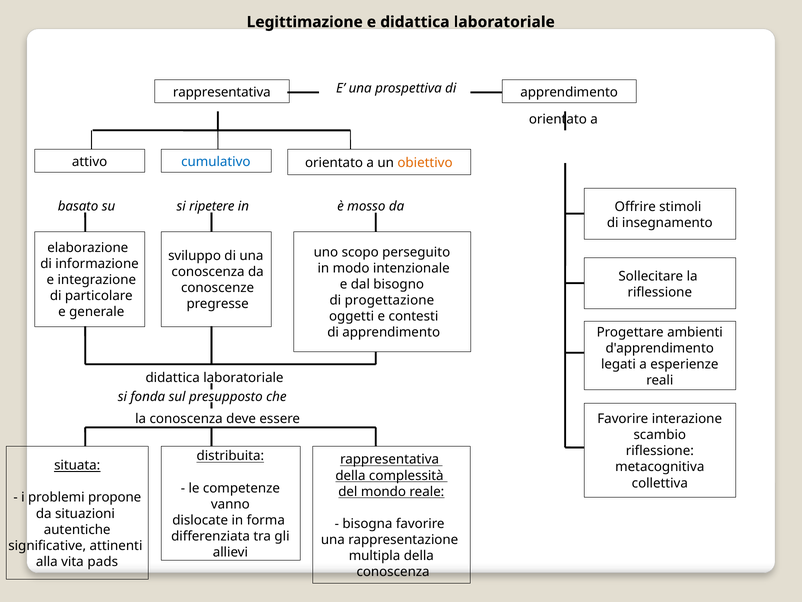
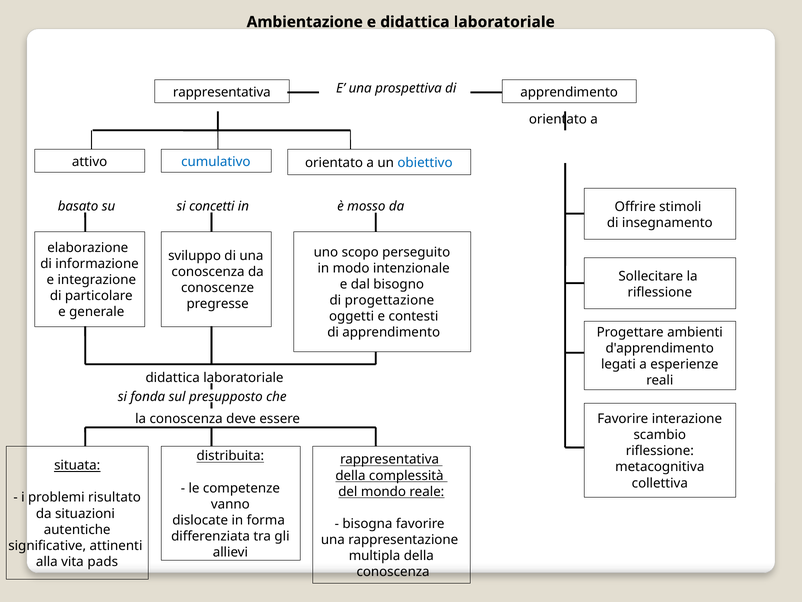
Legittimazione: Legittimazione -> Ambientazione (305, 22)
obiettivo colour: orange -> blue (425, 163)
ripetere: ripetere -> concetti (212, 206)
propone: propone -> risultato (115, 497)
